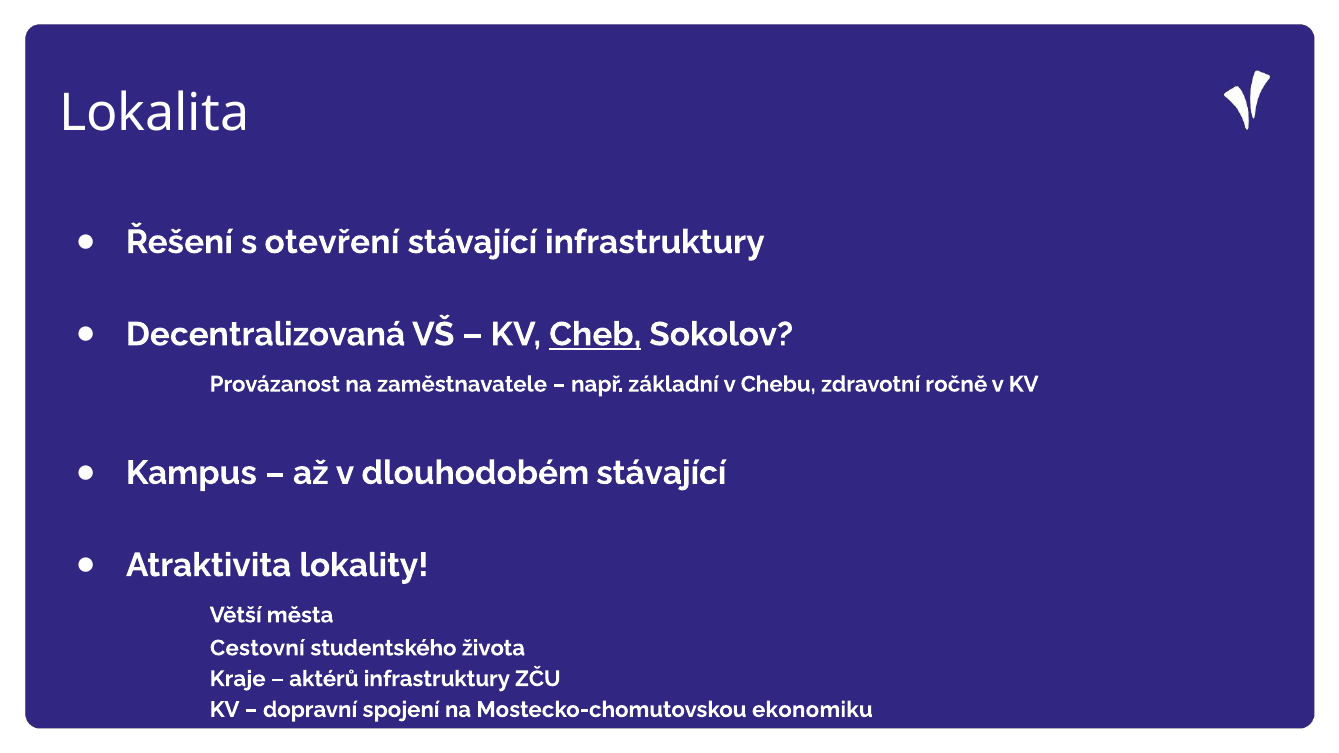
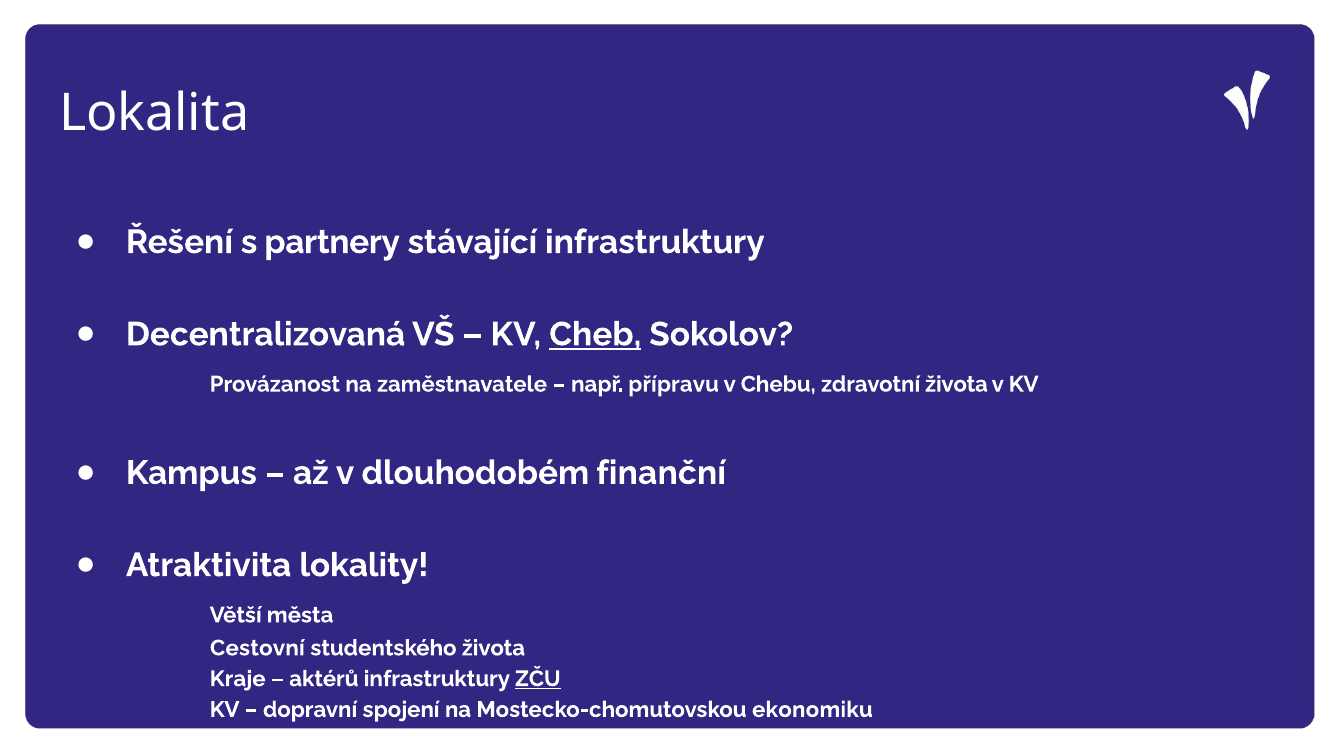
otevření: otevření -> partnery (332, 242)
základní: základní -> přípravu (674, 384)
zdravotní ročně: ročně -> života (957, 384)
dlouhodobém stávající: stávající -> finanční (661, 473)
ZČU underline: none -> present (538, 679)
